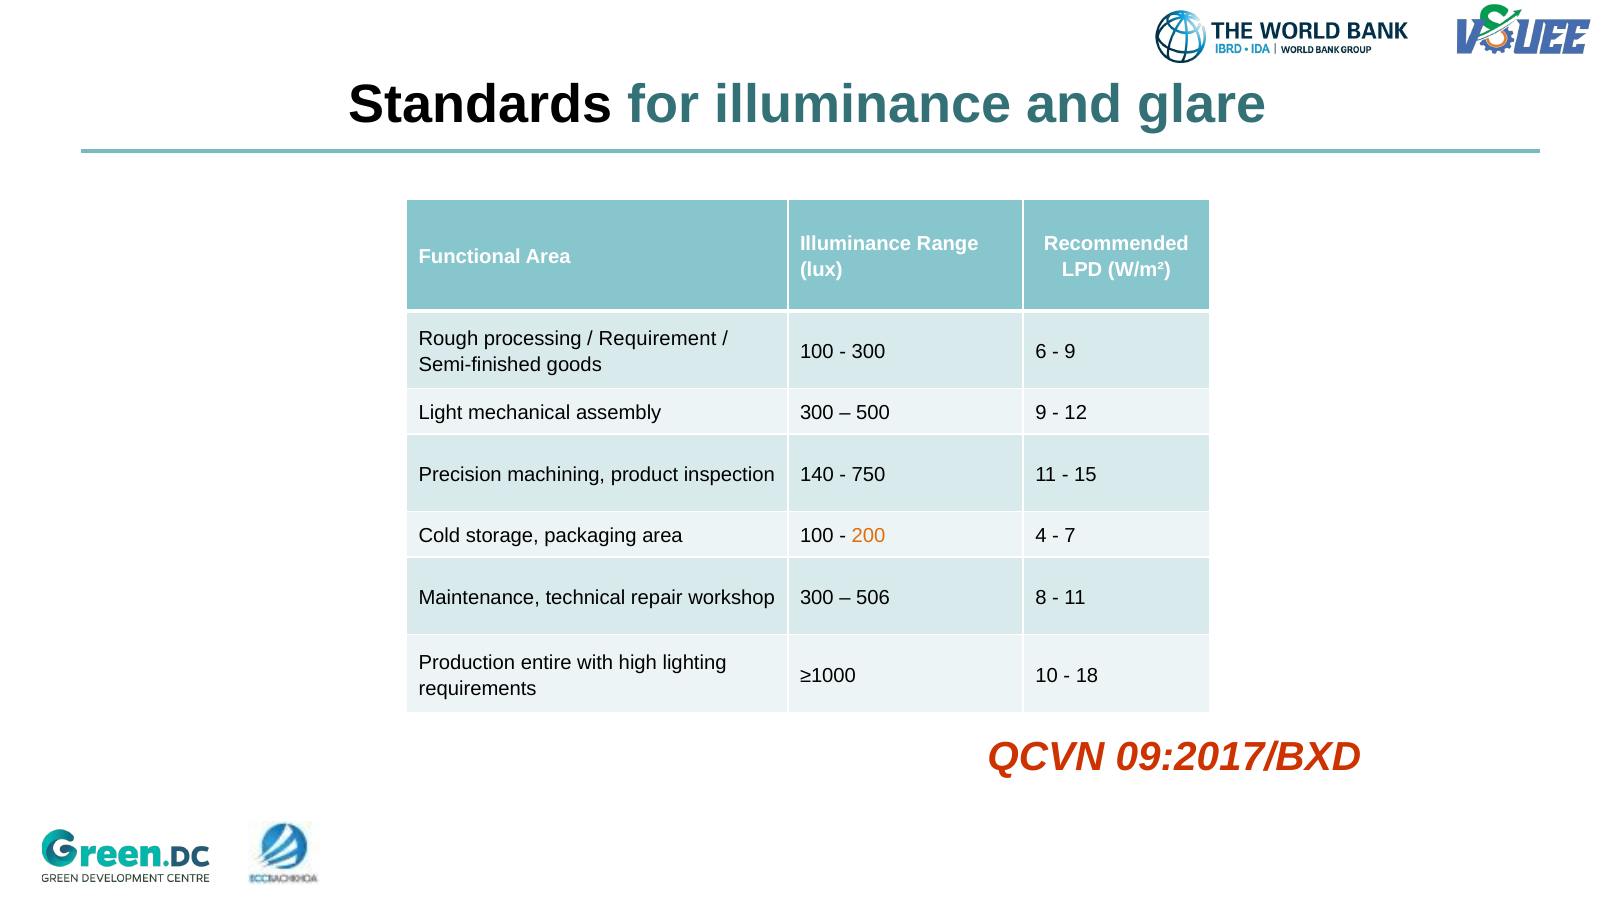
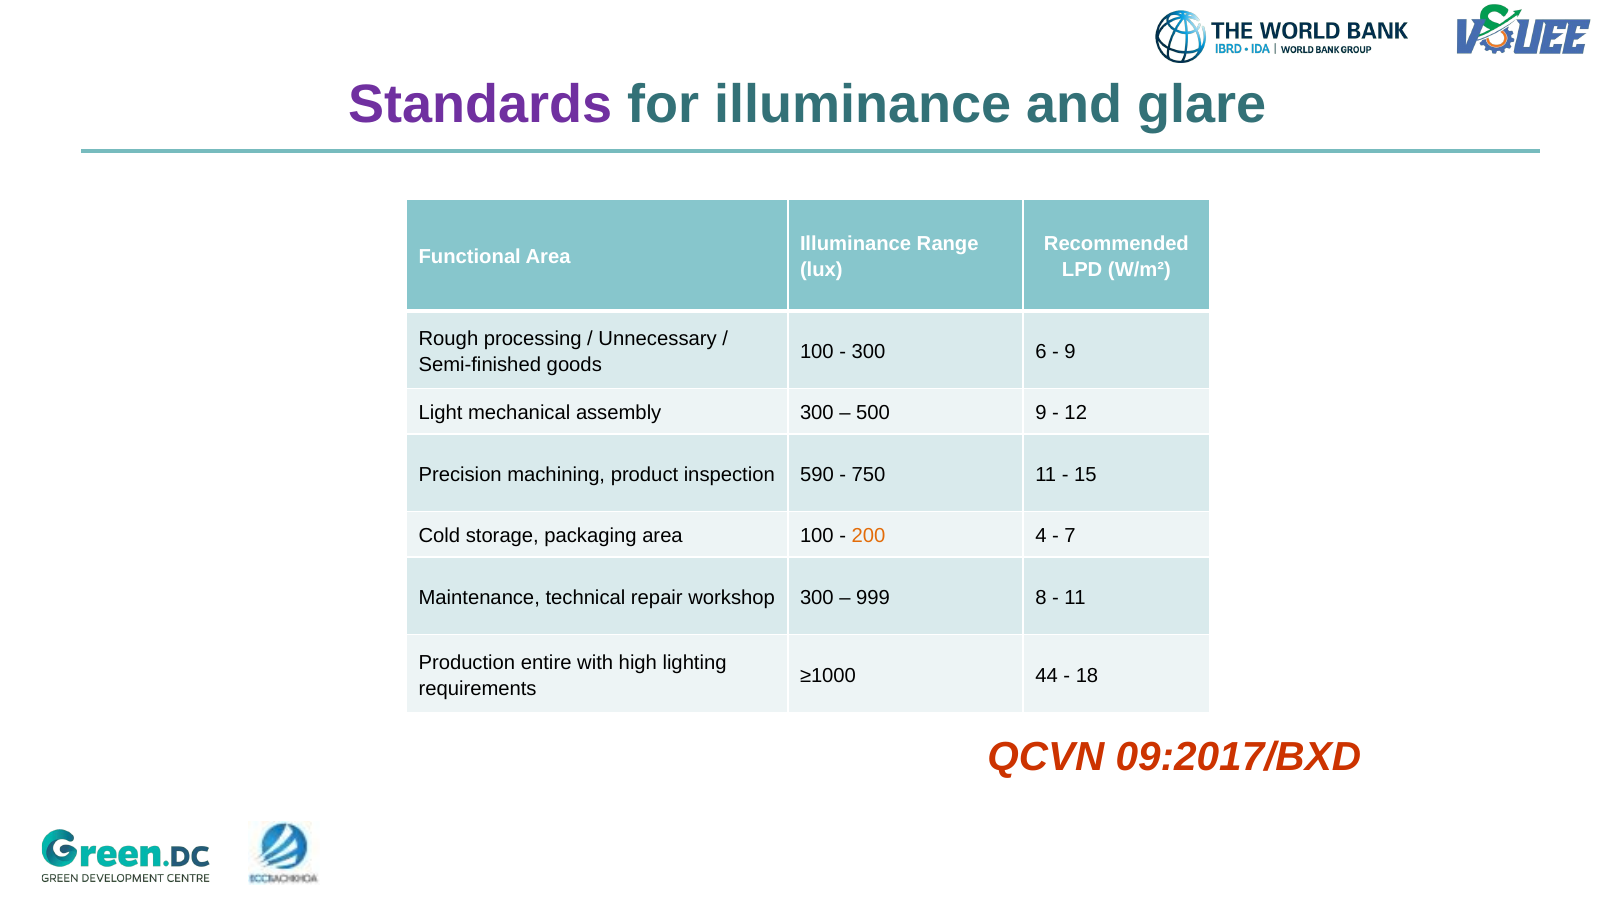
Standards colour: black -> purple (480, 104)
Requirement: Requirement -> Unnecessary (658, 339)
140: 140 -> 590 (817, 475)
506: 506 -> 999 (873, 598)
10: 10 -> 44 (1047, 676)
